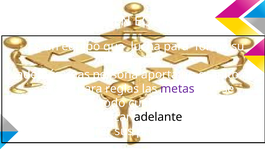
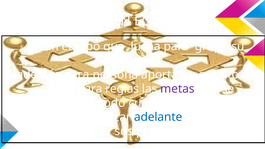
forma: forma -> grupo (212, 46)
además unas: unas -> para (77, 75)
adelante colour: black -> blue (158, 117)
